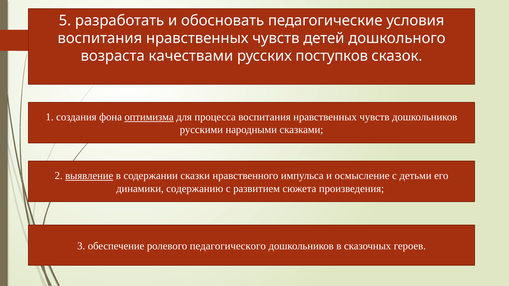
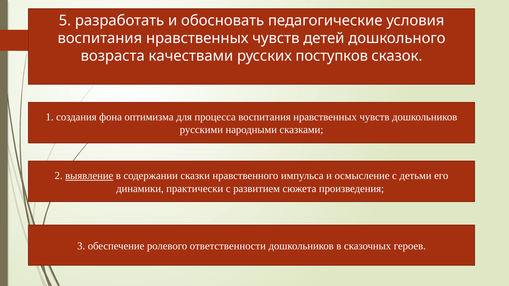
оптимизма underline: present -> none (149, 117)
содержанию: содержанию -> практически (195, 189)
педагогического: педагогического -> ответственности (228, 246)
